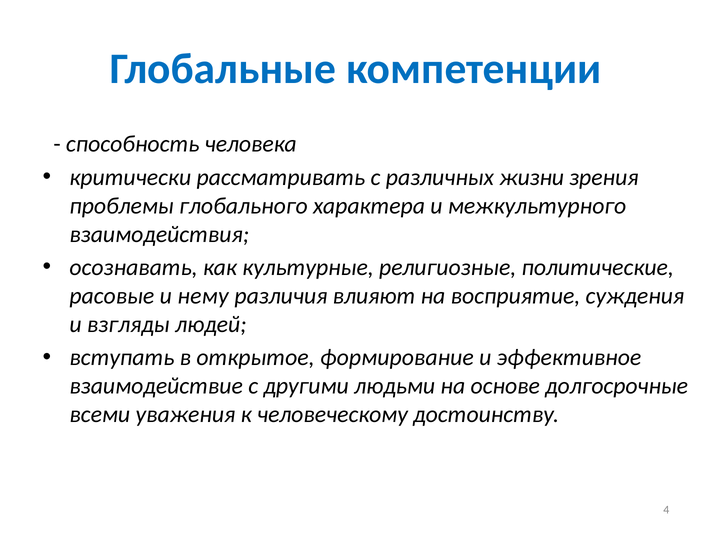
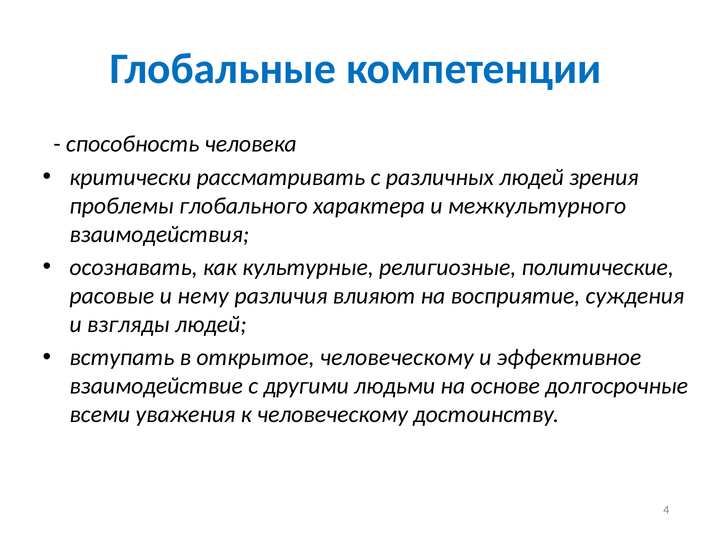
различных жизни: жизни -> людей (532, 177)
открытое формирование: формирование -> человеческому (397, 358)
